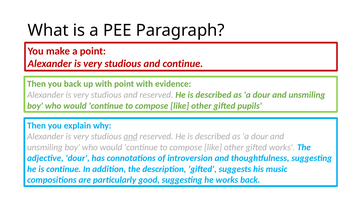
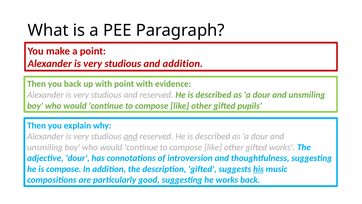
and continue: continue -> addition (183, 64)
is continue: continue -> compose (64, 169)
his underline: none -> present (258, 169)
